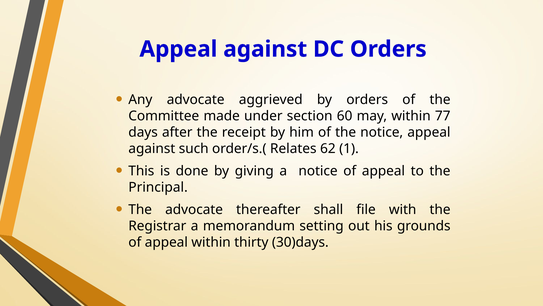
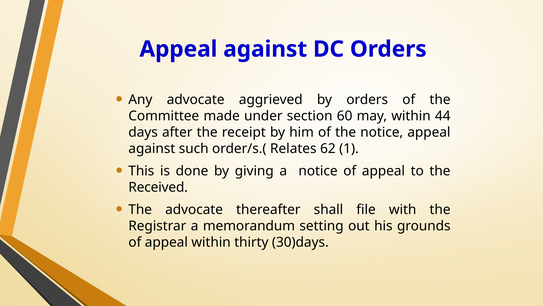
77: 77 -> 44 (443, 116)
Principal: Principal -> Received (158, 187)
